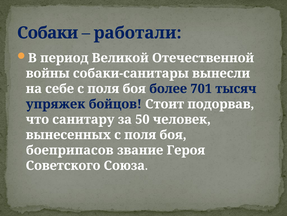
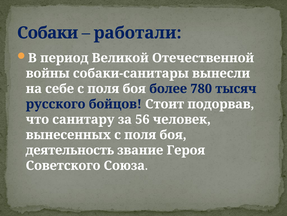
701: 701 -> 780 (201, 88)
упряжек: упряжек -> русского (56, 104)
50: 50 -> 56 (142, 119)
боеприпасов: боеприпасов -> деятельность (70, 150)
